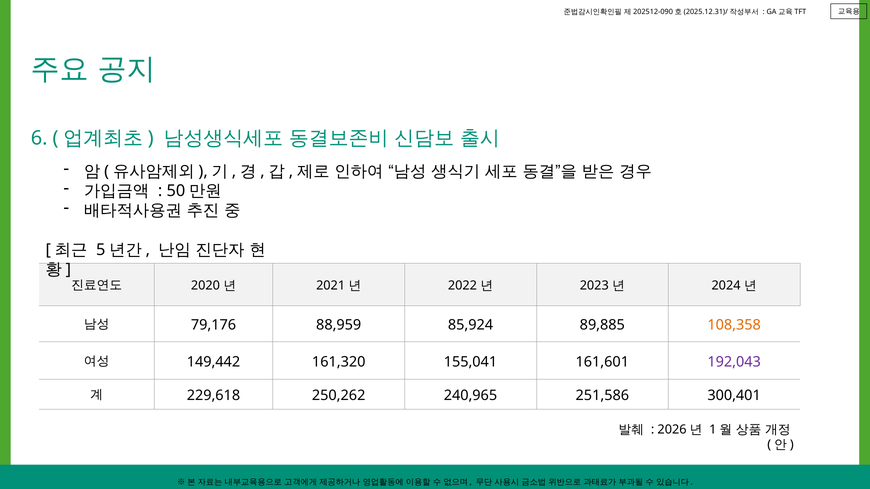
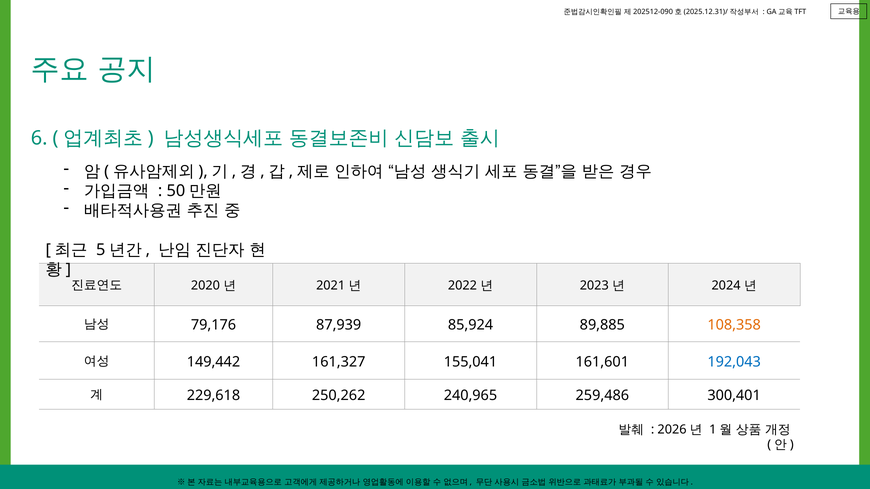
88,959: 88,959 -> 87,939 (339, 325)
161,320: 161,320 -> 161,327 (339, 362)
192,043 colour: purple -> blue (734, 362)
251,586: 251,586 -> 259,486 (602, 396)
